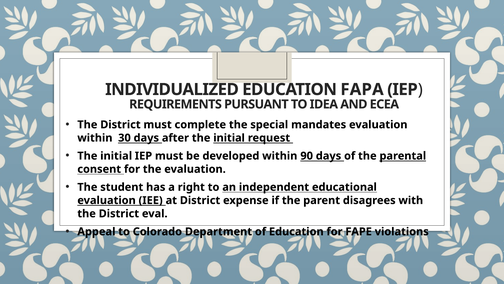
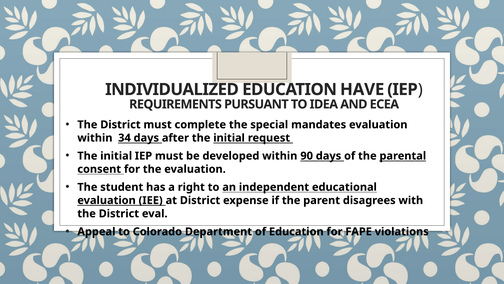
FAPA: FAPA -> HAVE (362, 89)
30: 30 -> 34 (124, 138)
